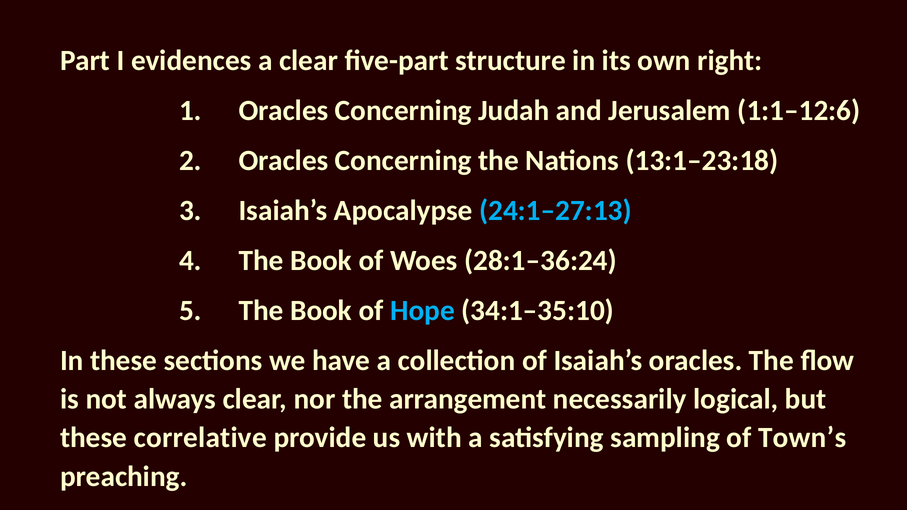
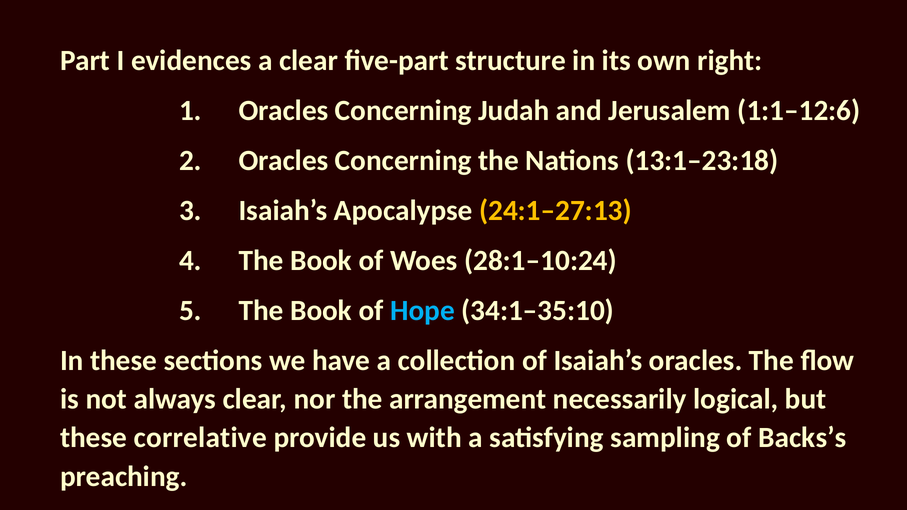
24:1–27:13 colour: light blue -> yellow (555, 211)
28:1–36:24: 28:1–36:24 -> 28:1–10:24 (540, 261)
Town’s: Town’s -> Backs’s (802, 438)
